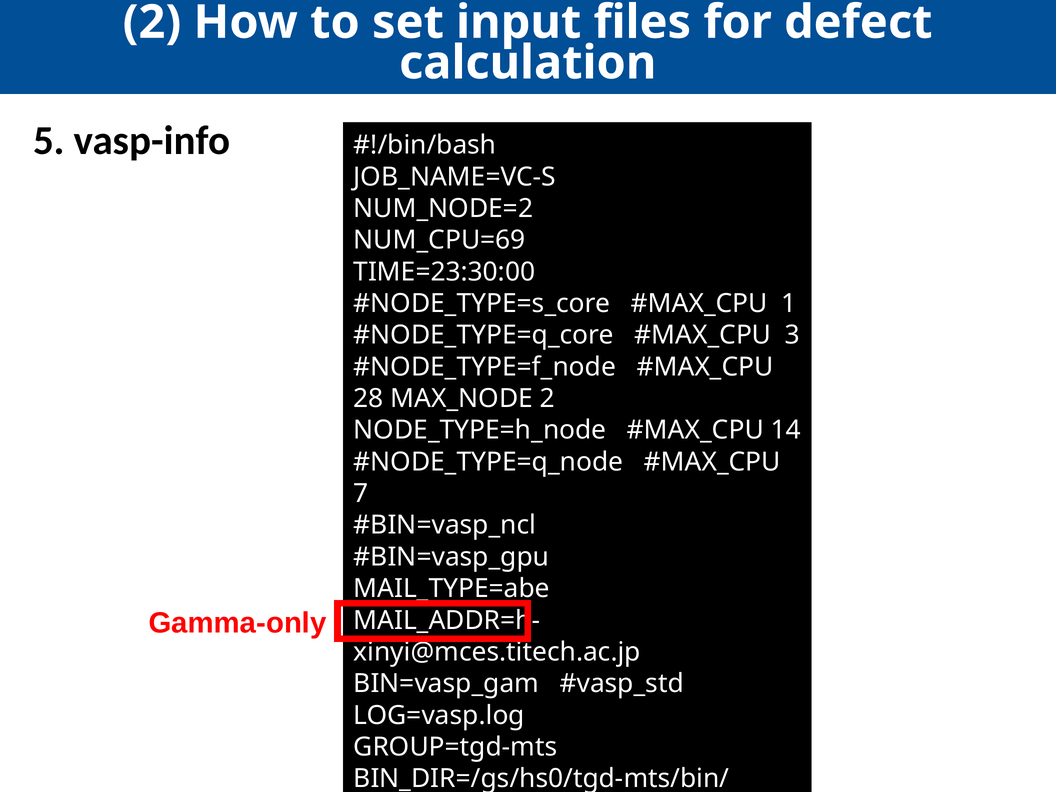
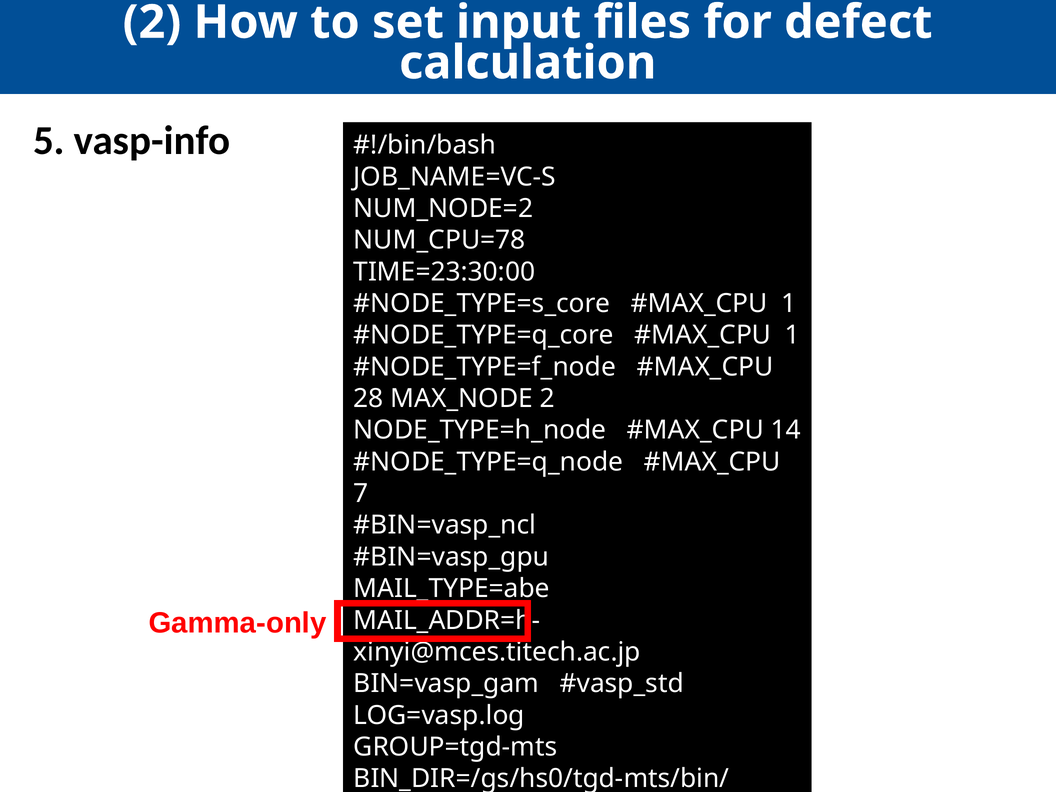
NUM_CPU=69: NUM_CPU=69 -> NUM_CPU=78 (439, 240)
3: 3 -> 1 (792, 335)
